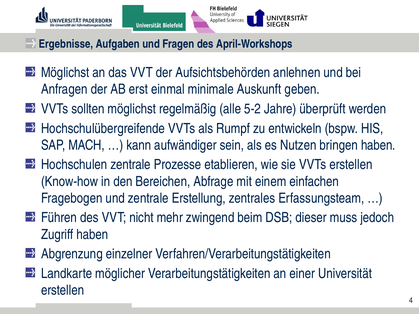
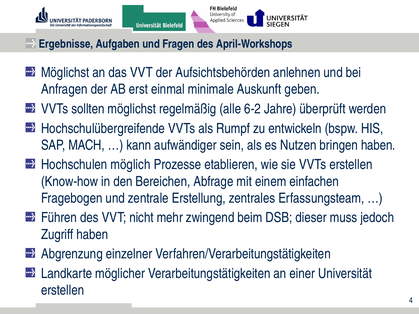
5-2: 5-2 -> 6-2 (253, 109)
Hochschulen zentrale: zentrale -> möglich (130, 165)
